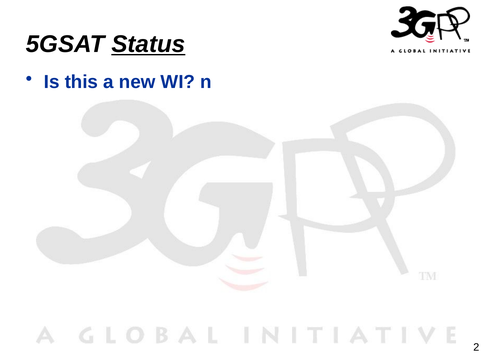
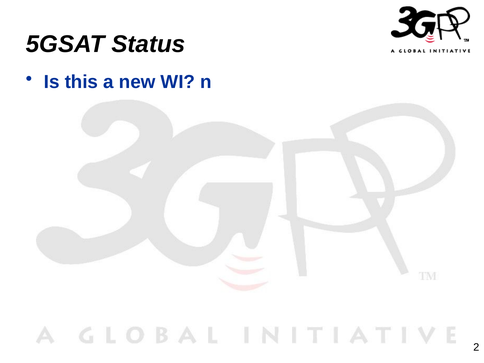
Status underline: present -> none (148, 44)
